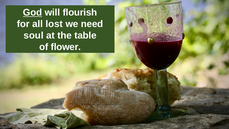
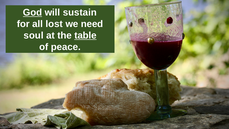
flourish: flourish -> sustain (80, 12)
table underline: none -> present (85, 35)
flower: flower -> peace (66, 47)
